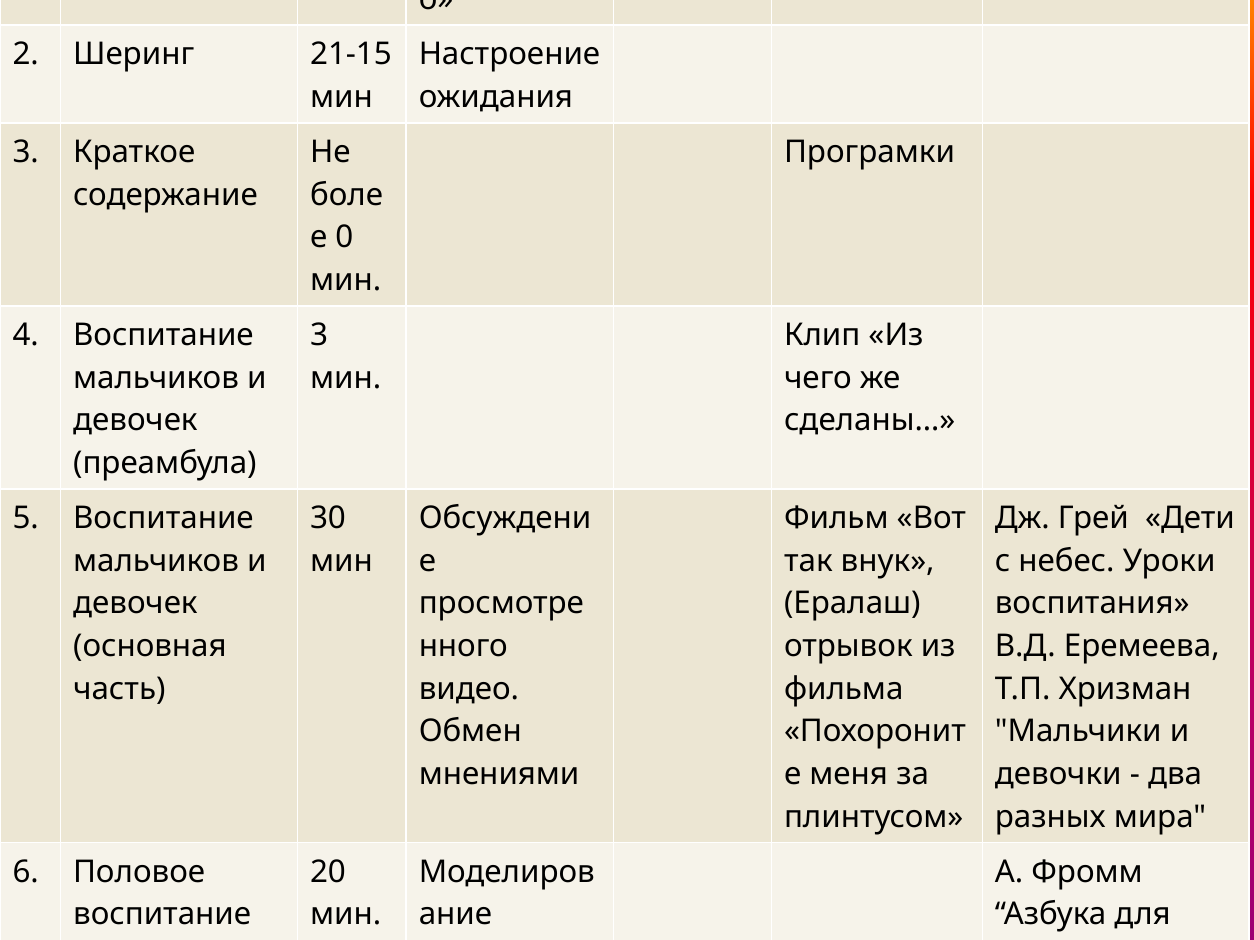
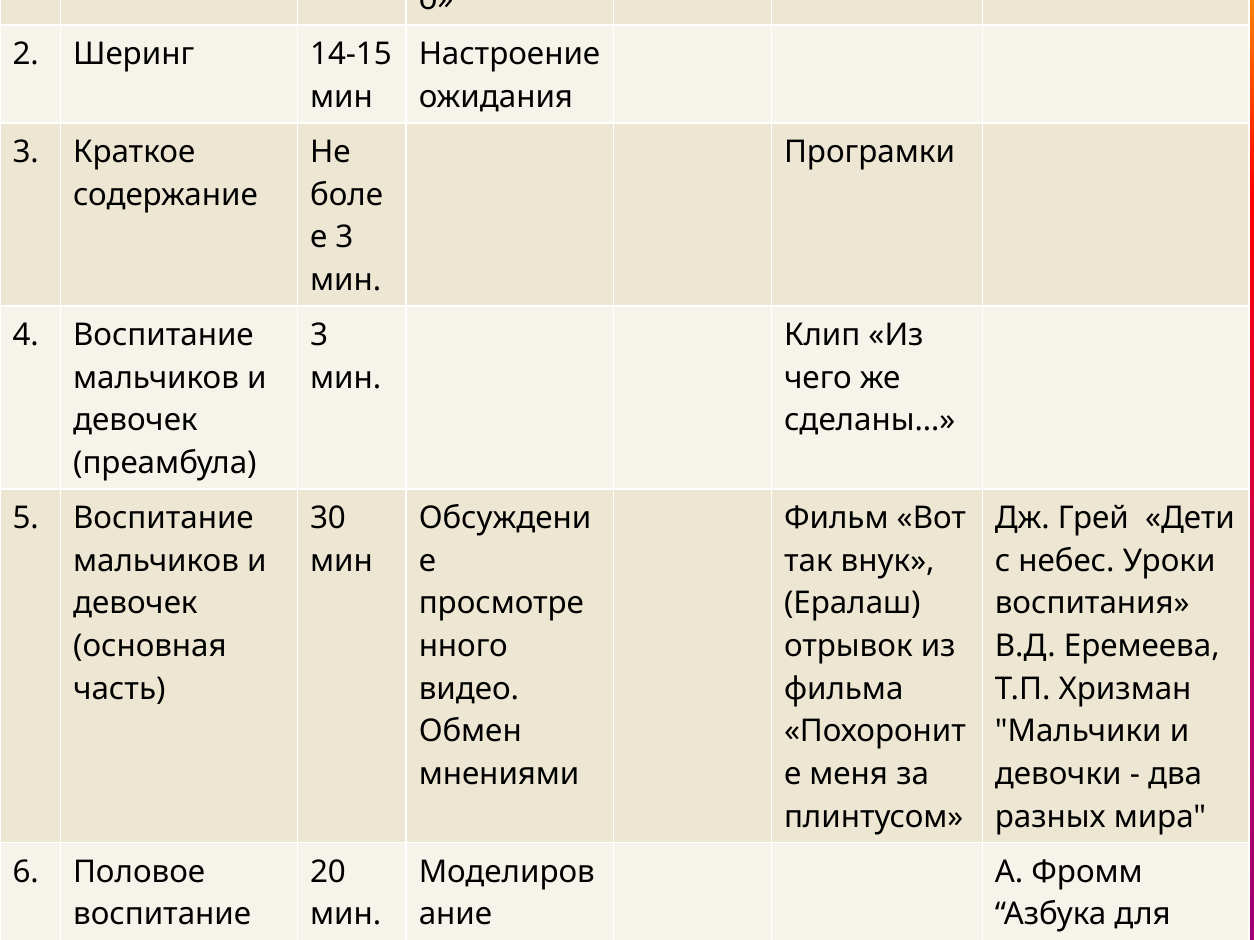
21-15: 21-15 -> 14-15 (351, 54)
0: 0 -> 3 (344, 237)
